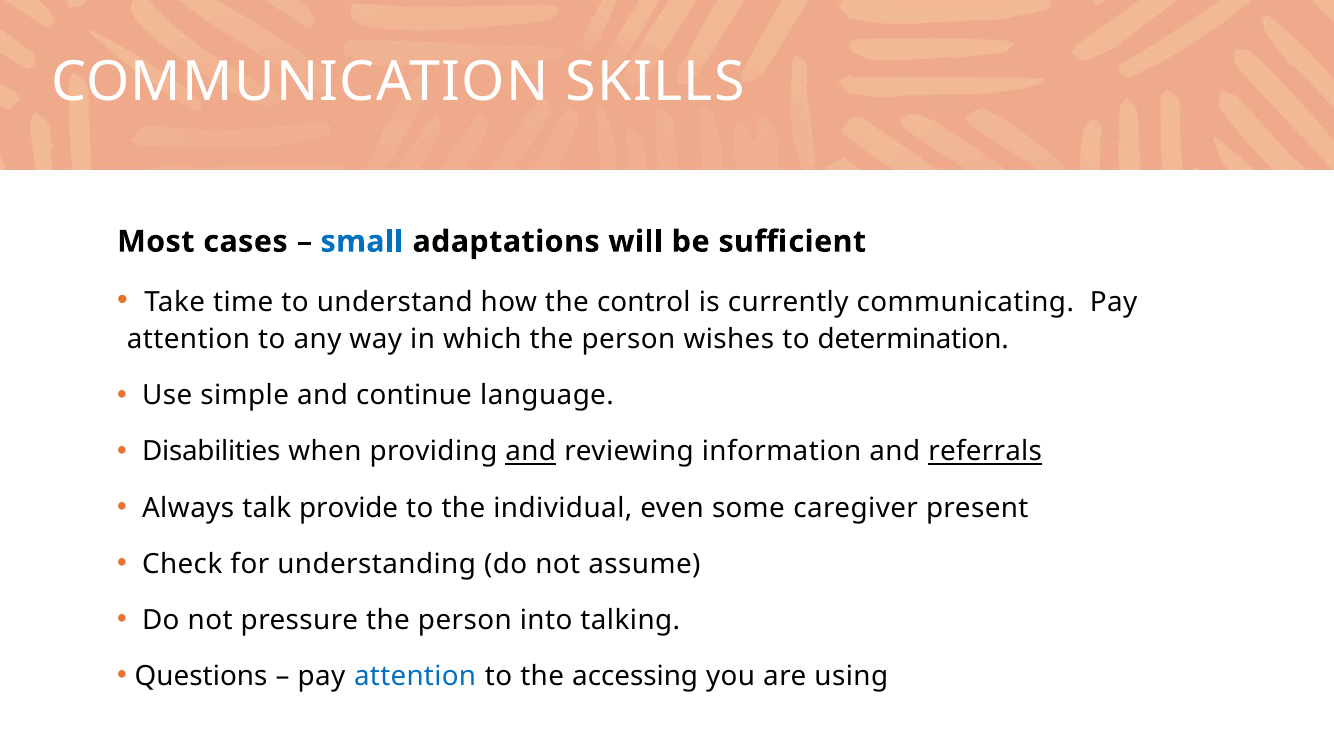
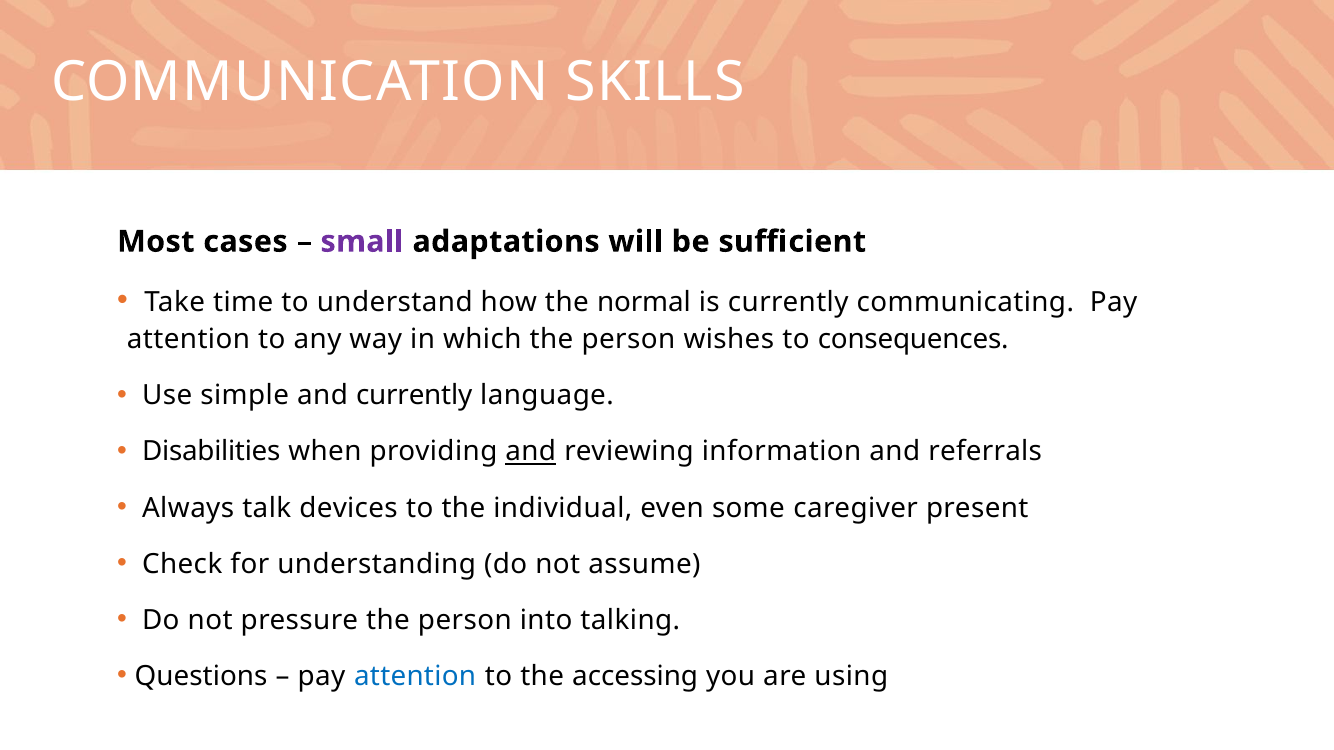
small colour: blue -> purple (362, 242)
control: control -> normal (644, 302)
determination: determination -> consequences (913, 340)
and continue: continue -> currently (414, 396)
referrals underline: present -> none (985, 452)
provide: provide -> devices (349, 508)
